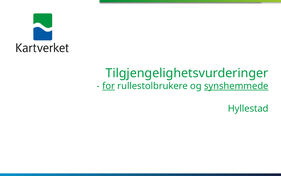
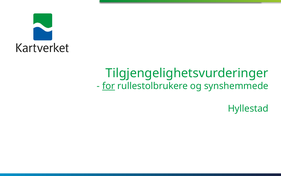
synshemmede underline: present -> none (236, 86)
